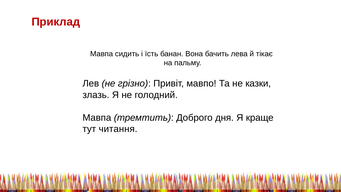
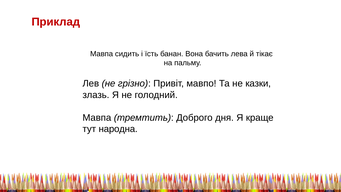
читання: читання -> народна (118, 129)
